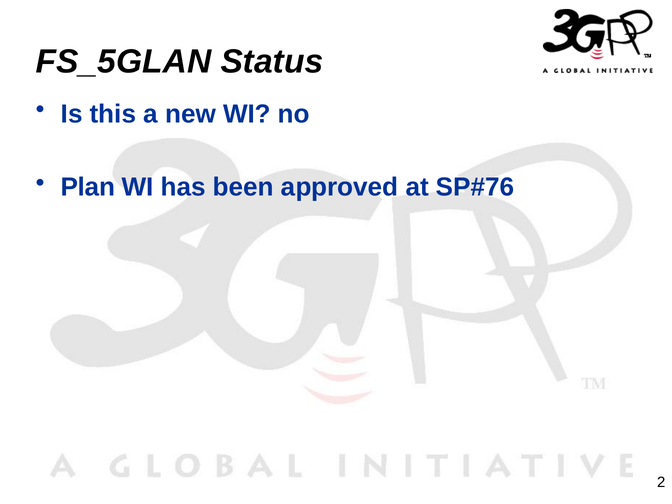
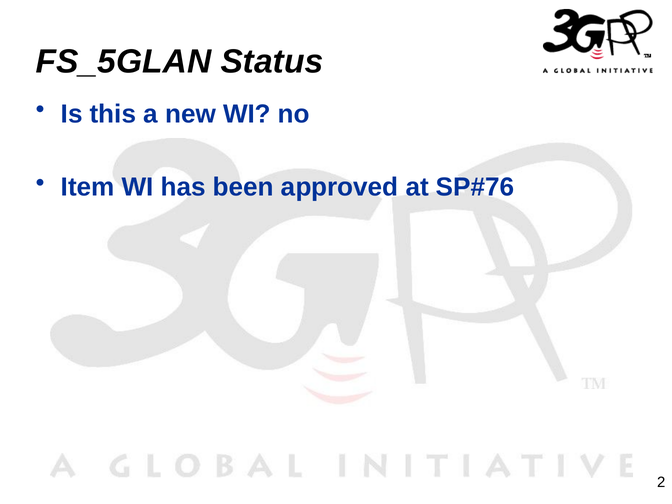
Plan: Plan -> Item (88, 187)
